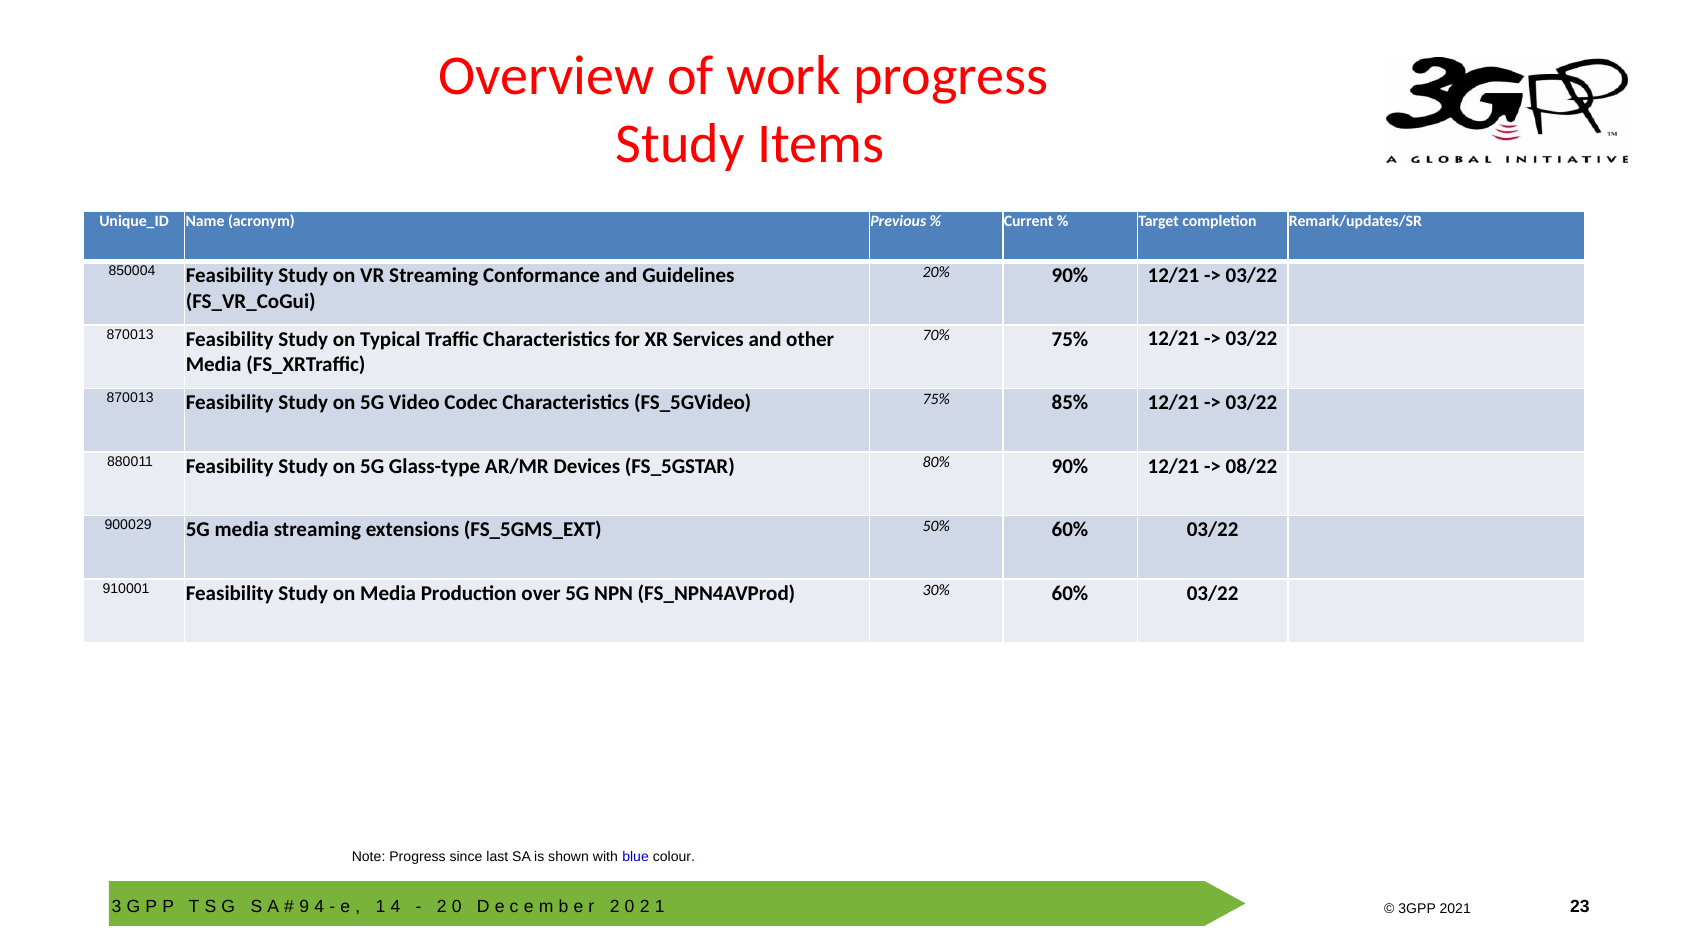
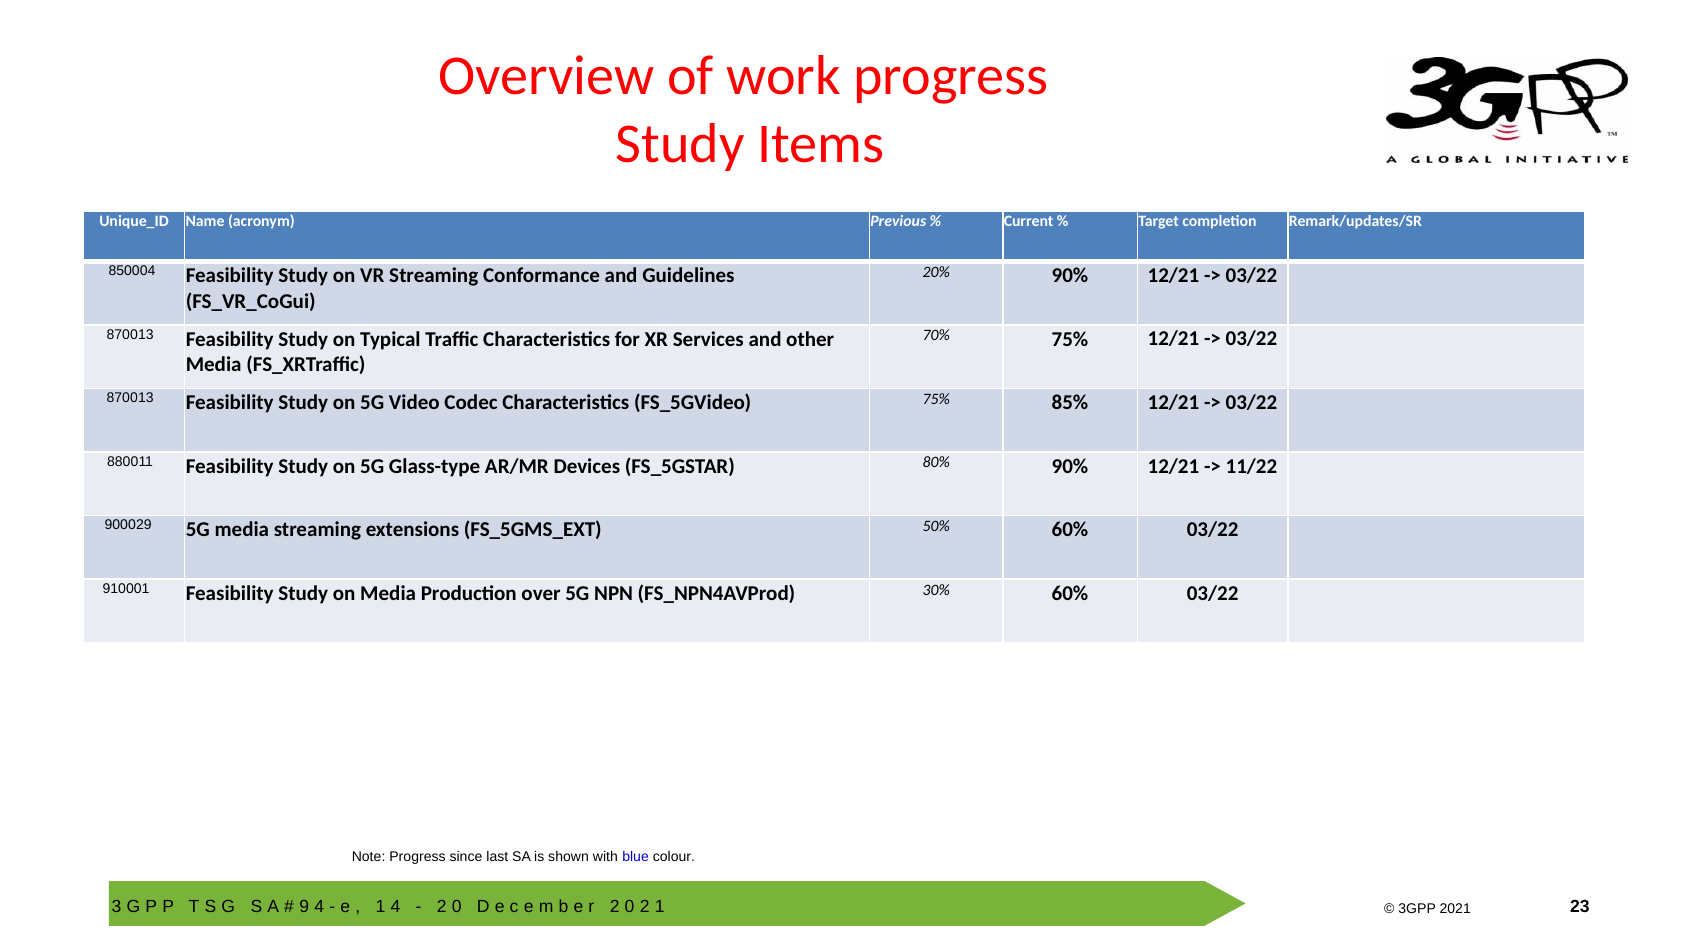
08/22: 08/22 -> 11/22 (1251, 466)
